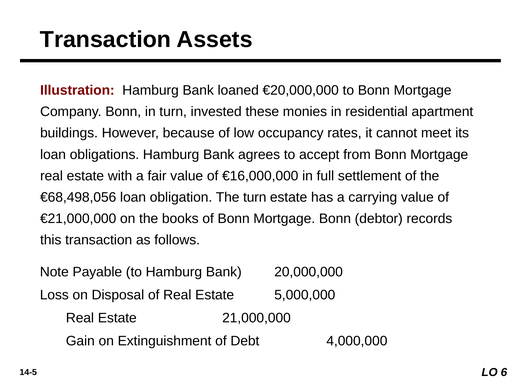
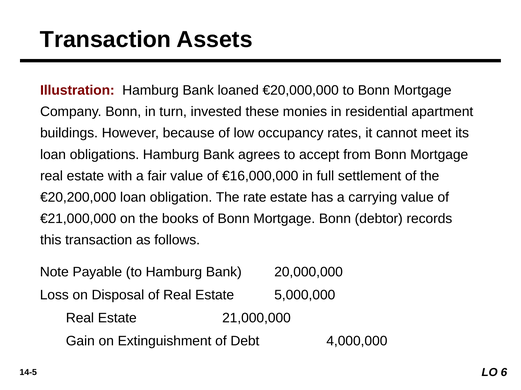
€68,498,056: €68,498,056 -> €20,200,000 (78, 198)
The turn: turn -> rate (255, 198)
